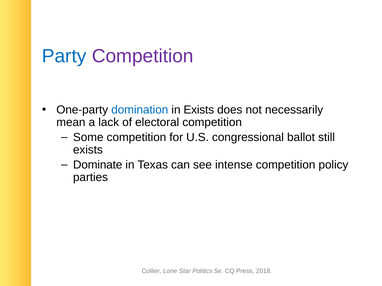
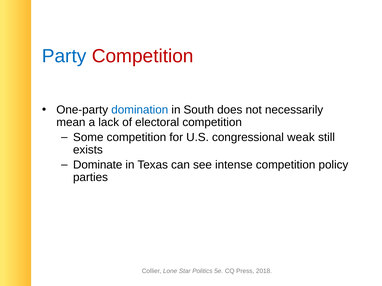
Competition colour: purple -> red (143, 56)
in Exists: Exists -> South (199, 110)
ballot: ballot -> weak (301, 138)
